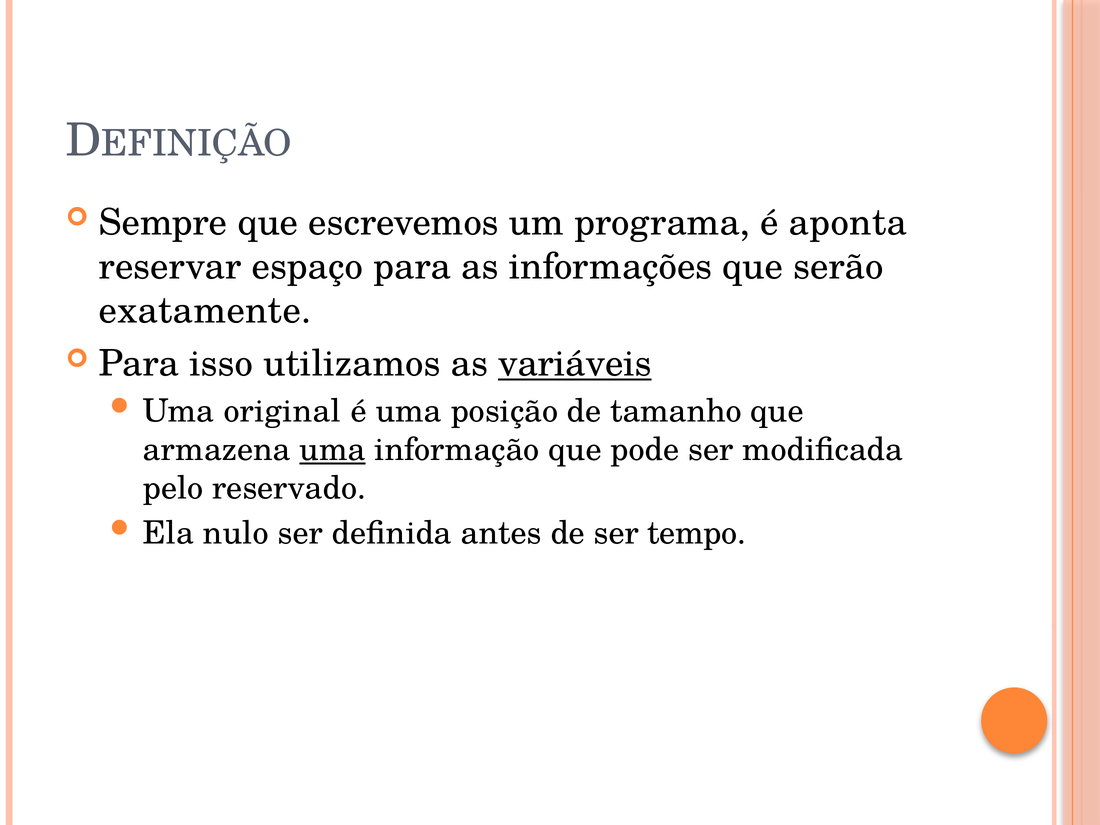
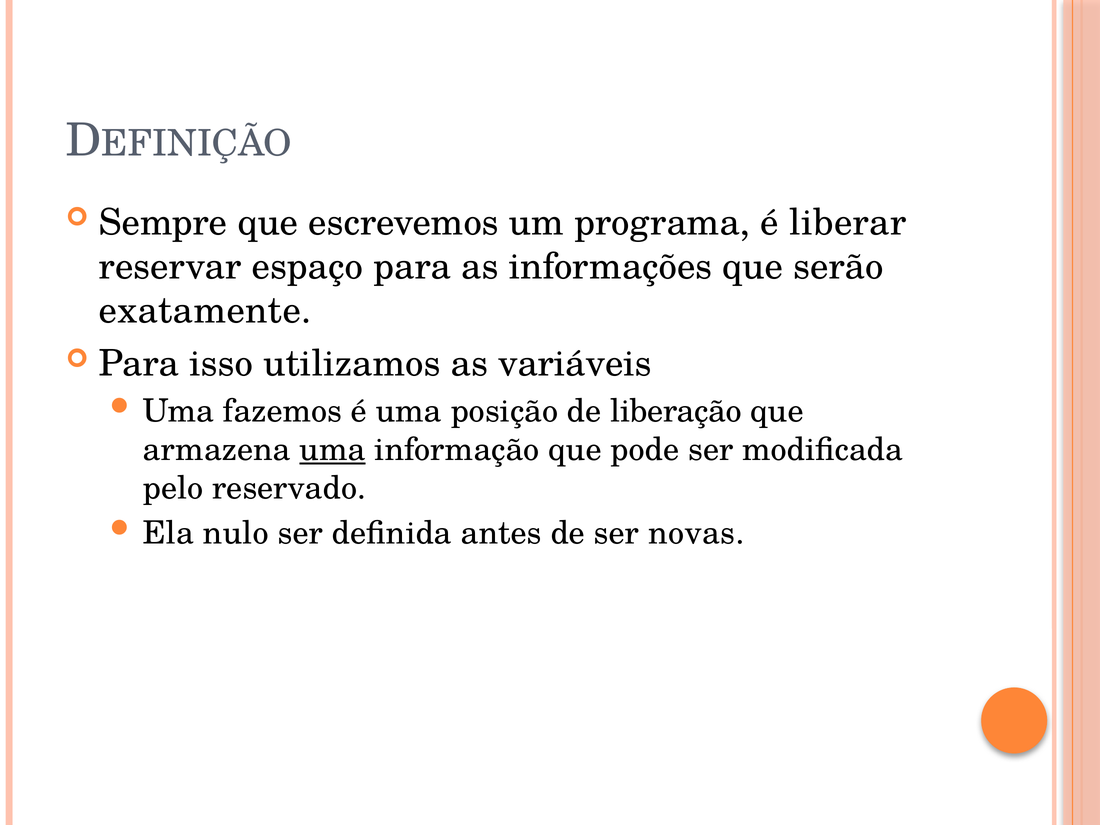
aponta: aponta -> liberar (848, 222)
variáveis underline: present -> none (575, 364)
original: original -> fazemos (282, 411)
tamanho: tamanho -> liberação (676, 411)
tempo: tempo -> novas (696, 533)
